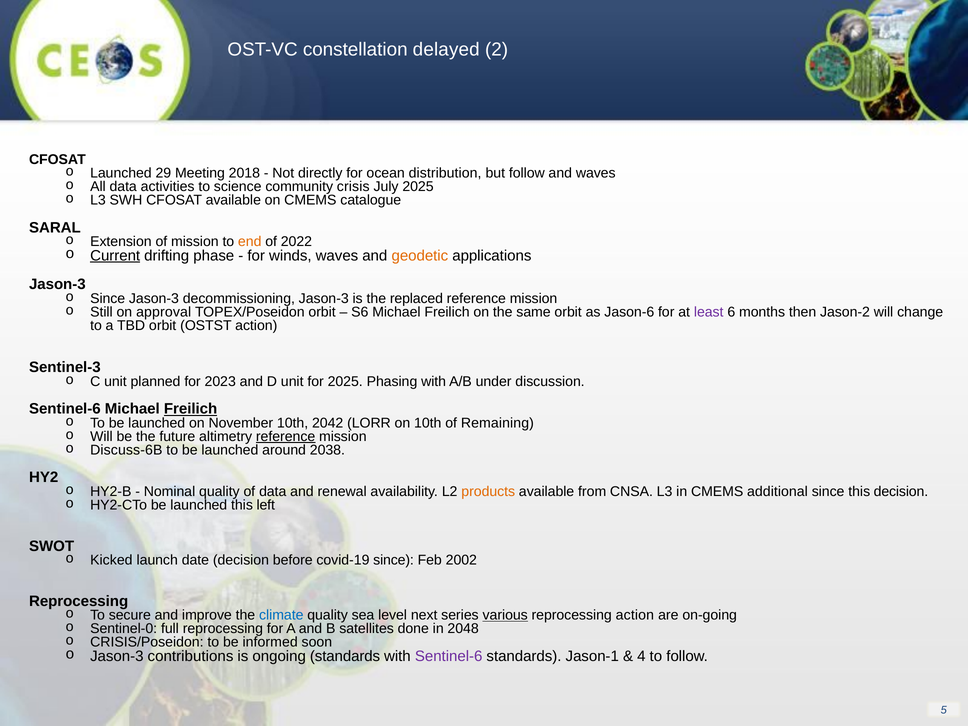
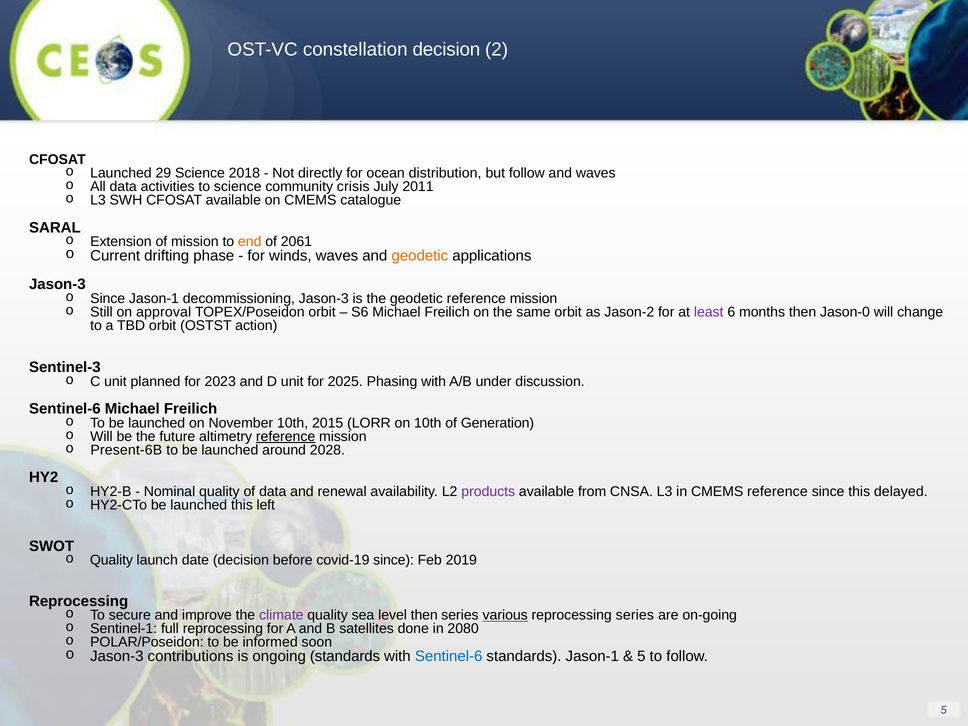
constellation delayed: delayed -> decision (446, 50)
29 Meeting: Meeting -> Science (200, 173)
July 2025: 2025 -> 2011 (418, 187)
2022: 2022 -> 2061 (296, 242)
Current underline: present -> none (115, 256)
Since Jason-3: Jason-3 -> Jason-1 (154, 298)
the replaced: replaced -> geodetic (416, 298)
Jason-6: Jason-6 -> Jason-2 (629, 312)
Jason-2: Jason-2 -> Jason-0 (845, 312)
Freilich underline: present -> none (191, 409)
2042: 2042 -> 2015 (328, 423)
Remaining: Remaining -> Generation (498, 423)
Discuss-6B: Discuss-6B -> Present-6B (126, 450)
2038: 2038 -> 2028 (327, 450)
products colour: orange -> purple (488, 492)
CMEMS additional: additional -> reference (777, 492)
this decision: decision -> delayed (901, 492)
Kicked: Kicked -> Quality (111, 560)
2002: 2002 -> 2019 (461, 560)
climate colour: blue -> purple (281, 615)
level next: next -> then (424, 615)
reprocessing action: action -> series (635, 615)
Sentinel-0: Sentinel-0 -> Sentinel-1 (124, 629)
2048: 2048 -> 2080 (463, 629)
CRISIS/Poseidon: CRISIS/Poseidon -> POLAR/Poseidon (147, 642)
Sentinel-6 colour: purple -> blue (449, 656)
4: 4 -> 5 (641, 656)
